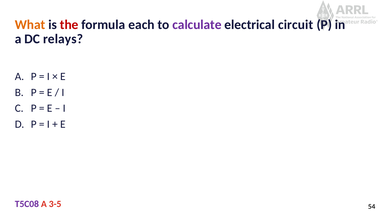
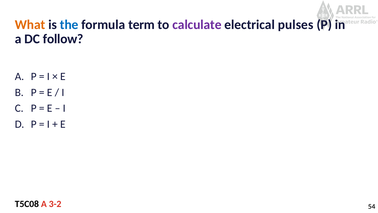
the colour: red -> blue (69, 25)
each: each -> term (142, 25)
circuit: circuit -> pulses (296, 25)
relays: relays -> follow (63, 39)
T5C08 colour: purple -> black (27, 204)
3-5: 3-5 -> 3-2 (55, 204)
